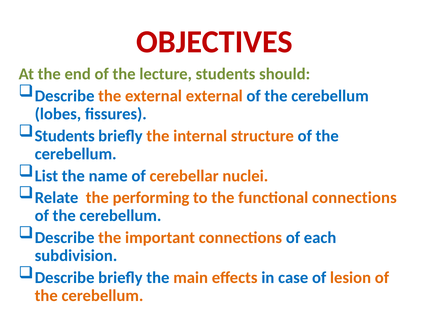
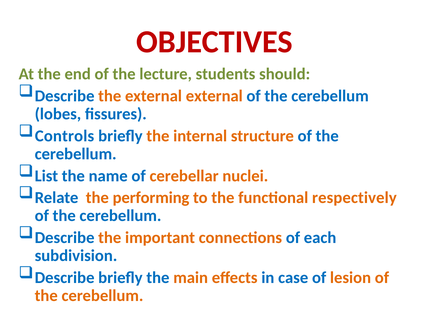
Students: Students -> Controls (65, 136)
functional connections: connections -> respectively (354, 198)
